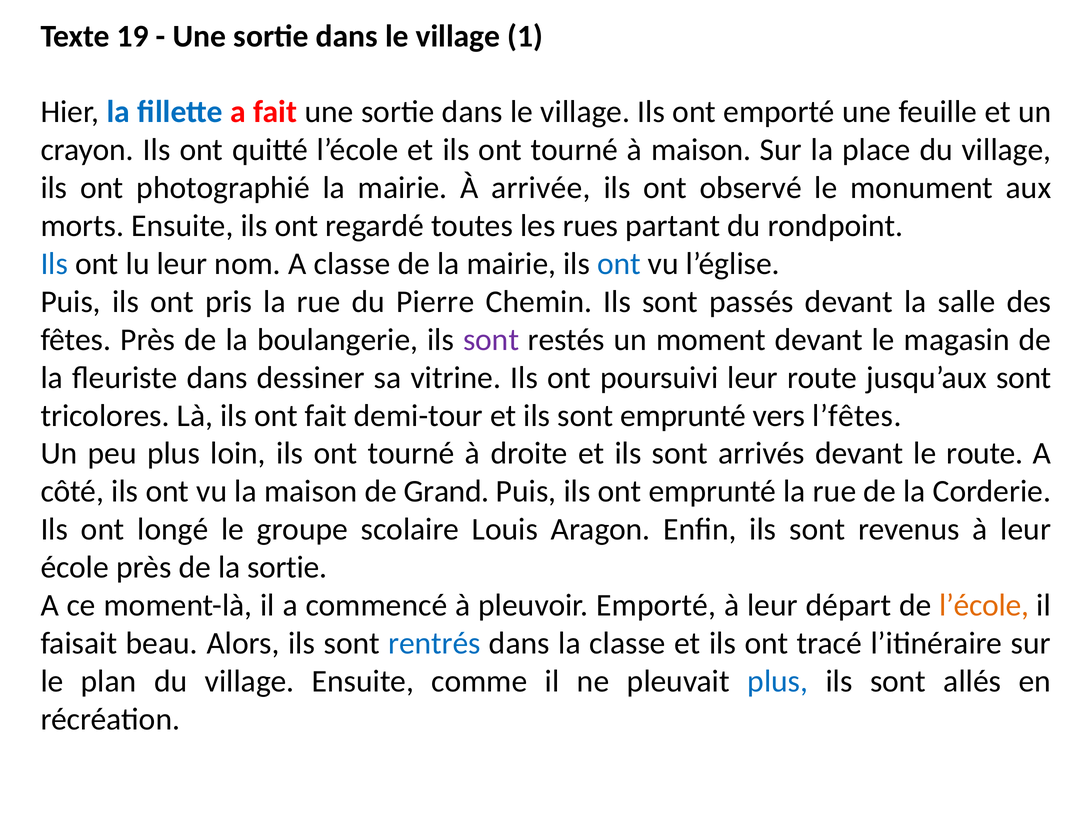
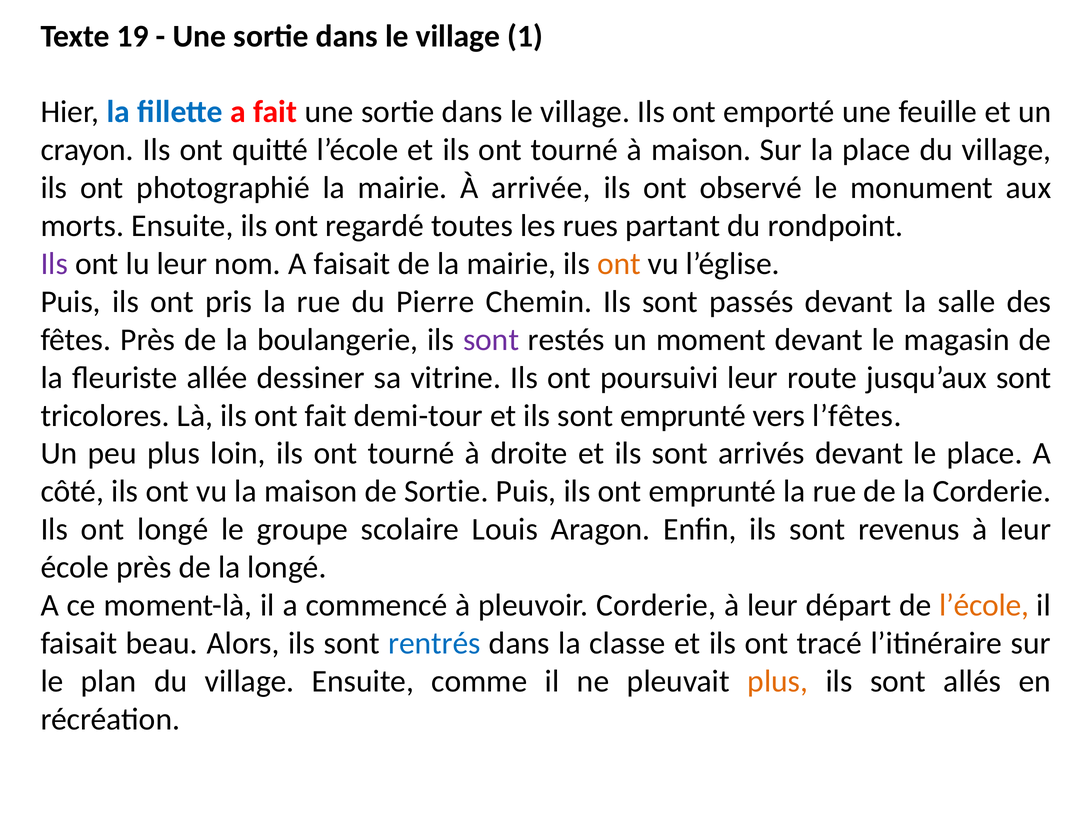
Ils colour: blue -> purple (54, 264)
A classe: classe -> faisait (352, 264)
ont colour: blue -> orange (619, 264)
fleuriste dans: dans -> allée (217, 378)
le route: route -> place (985, 454)
de Grand: Grand -> Sortie (446, 491)
la sortie: sortie -> longé (287, 567)
pleuvoir Emporté: Emporté -> Corderie (656, 605)
plus colour: blue -> orange (778, 681)
